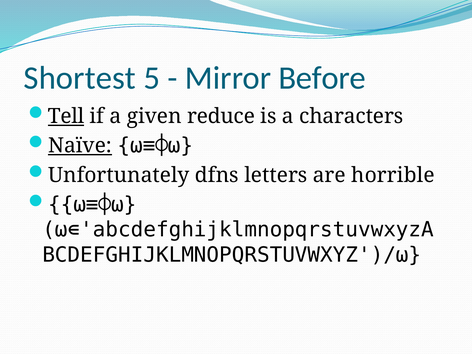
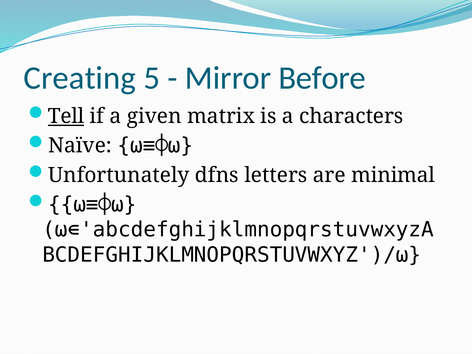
Shortest: Shortest -> Creating (80, 78)
reduce: reduce -> matrix (221, 116)
Naïve underline: present -> none (80, 146)
horrible: horrible -> minimal (393, 175)
